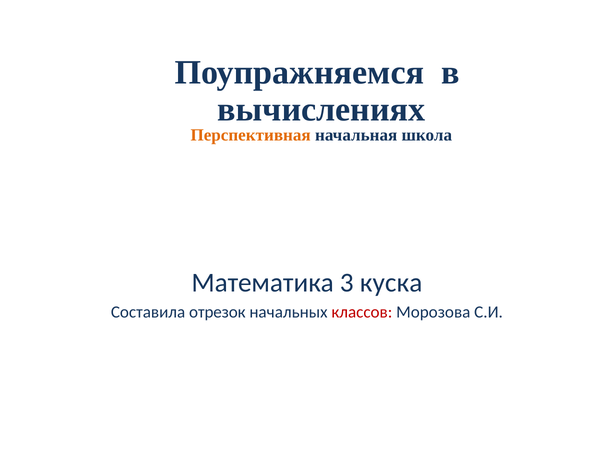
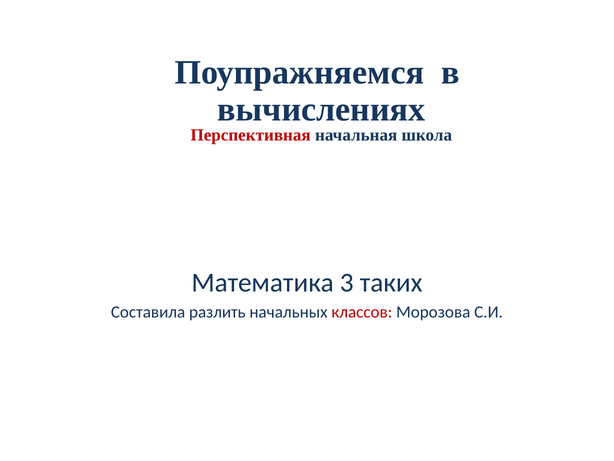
Перспективная colour: orange -> red (251, 135)
куска: куска -> таких (391, 282)
отрезок: отрезок -> разлить (217, 312)
